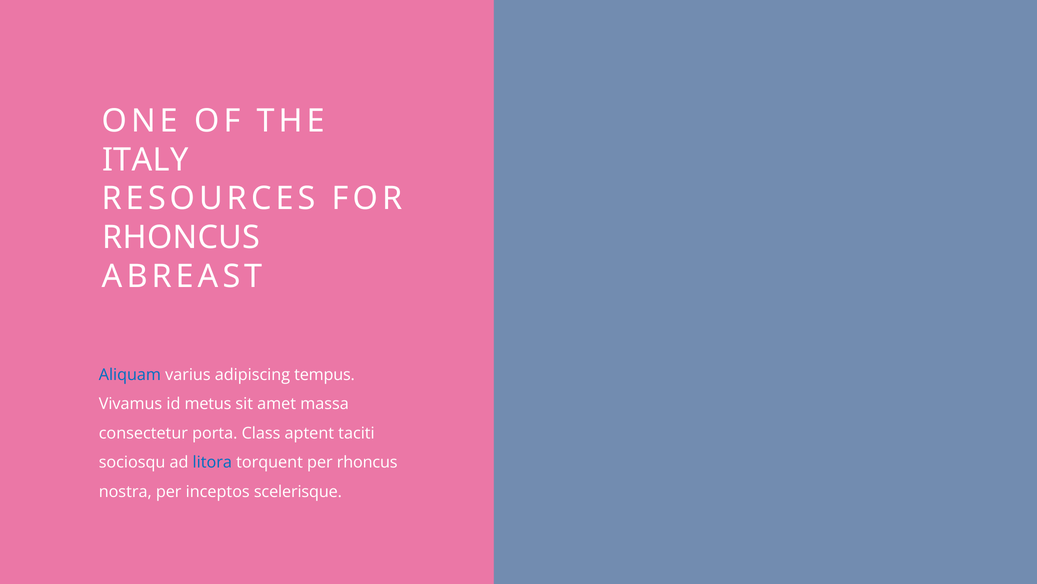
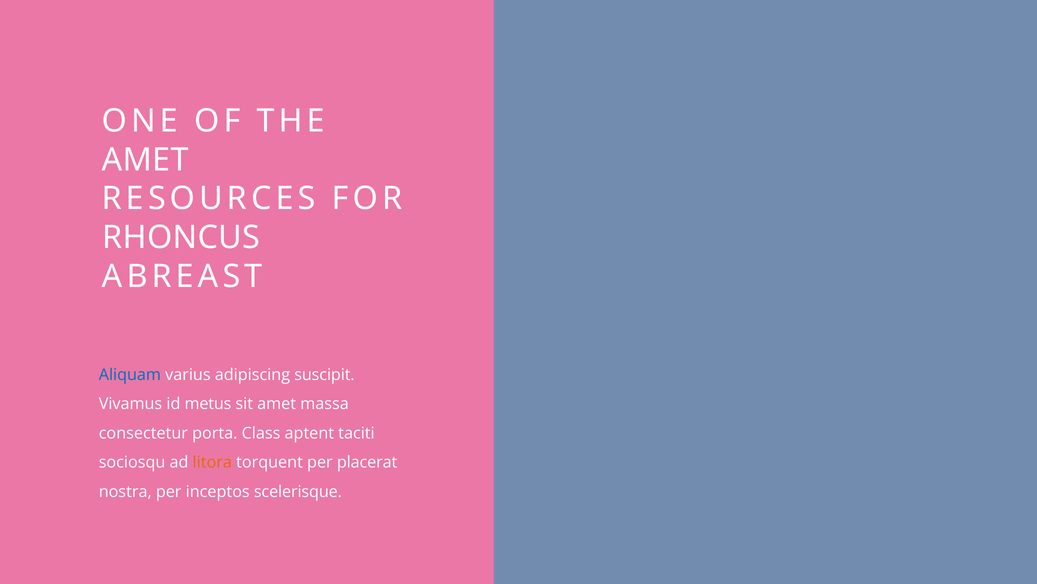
ITALY: ITALY -> AMET (145, 160)
tempus: tempus -> suscipit (324, 374)
litora colour: blue -> orange (212, 462)
per rhoncus: rhoncus -> placerat (367, 462)
